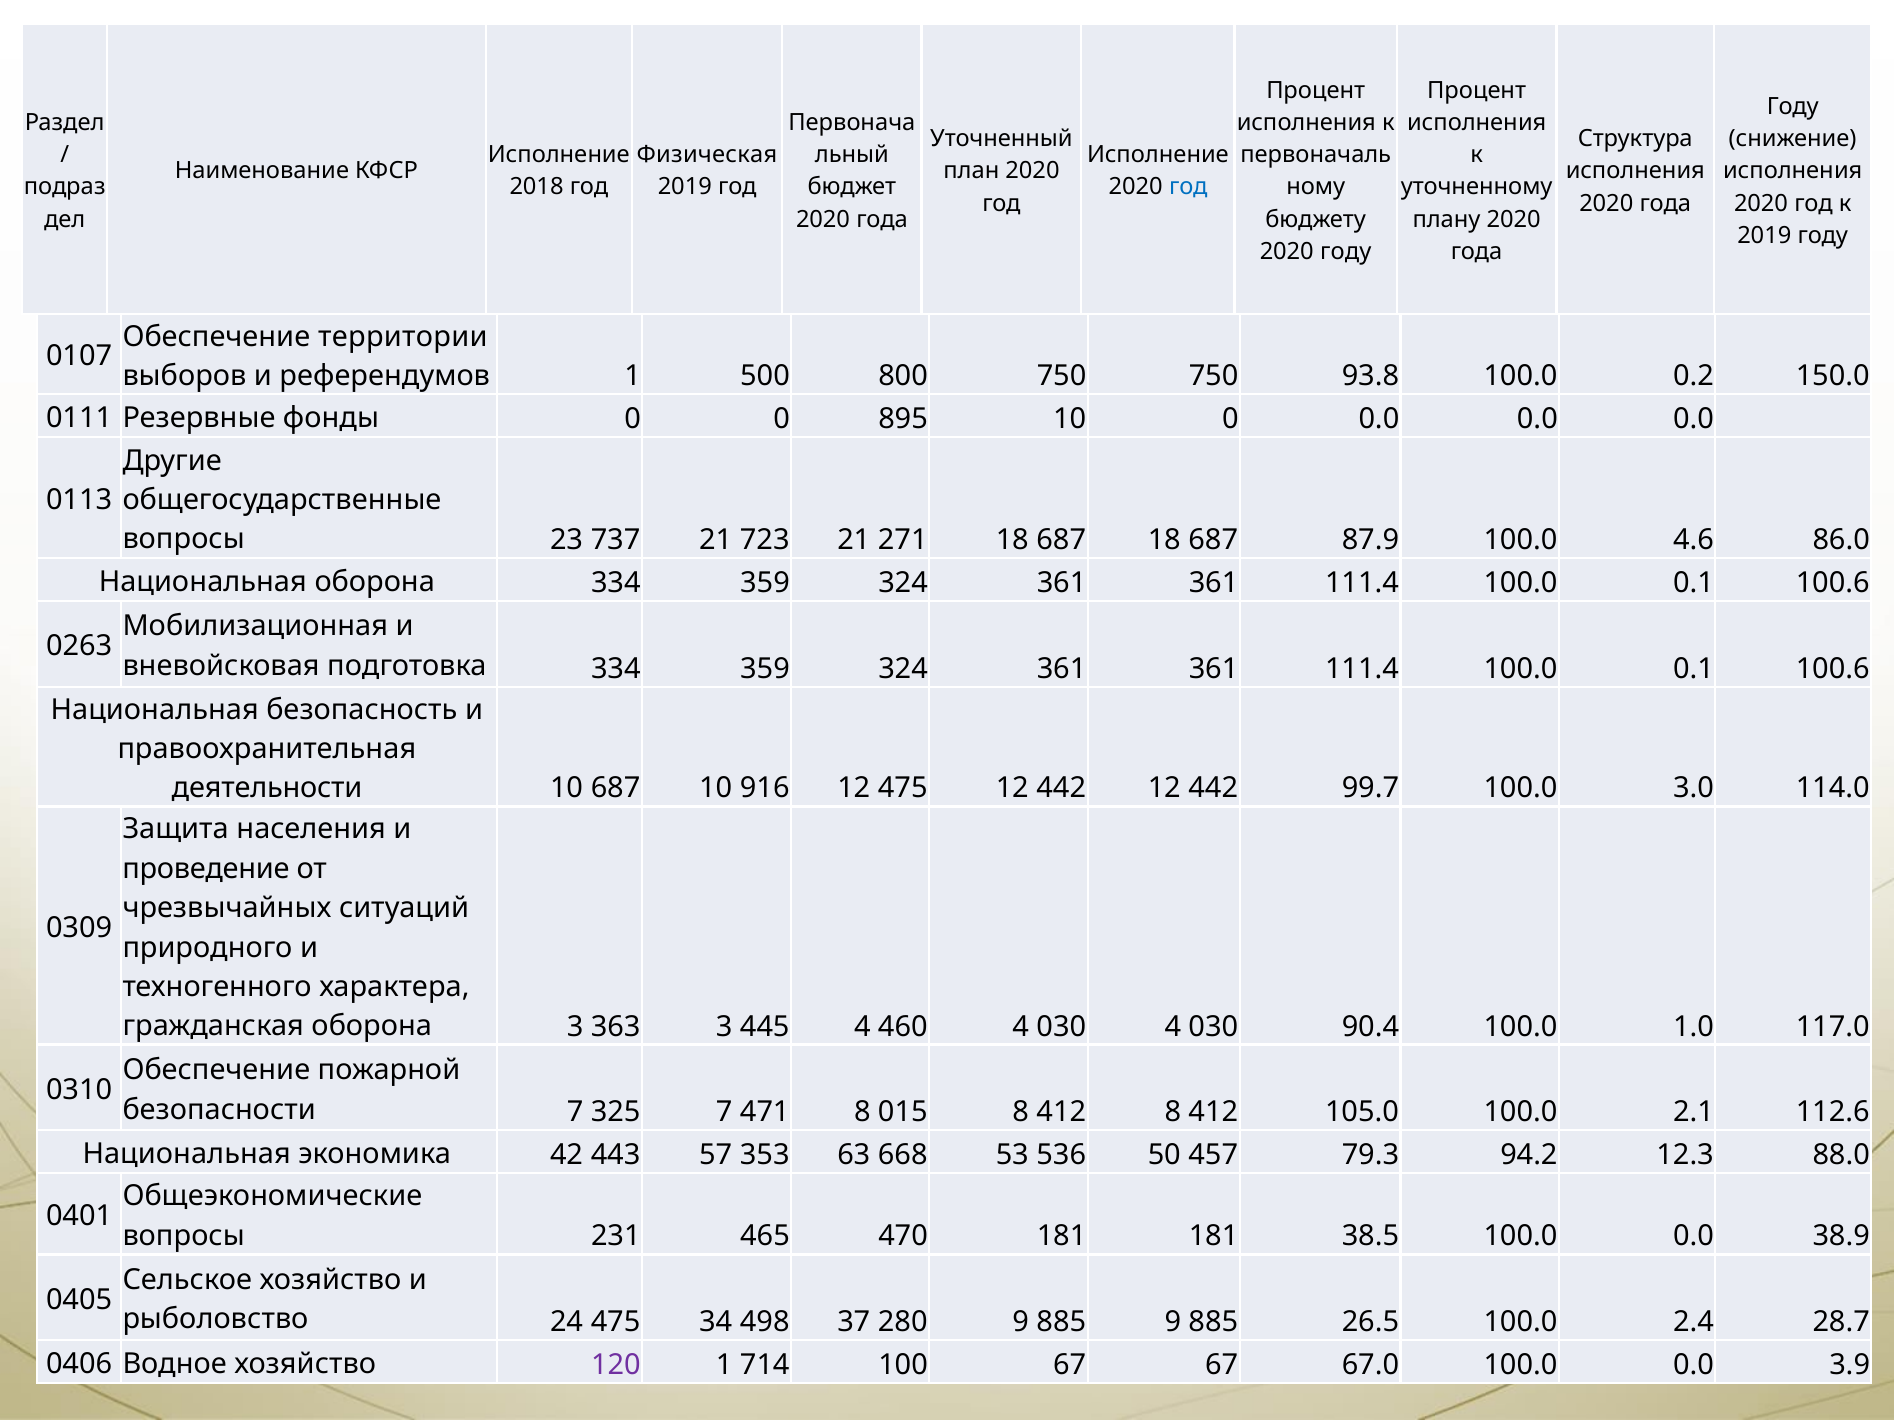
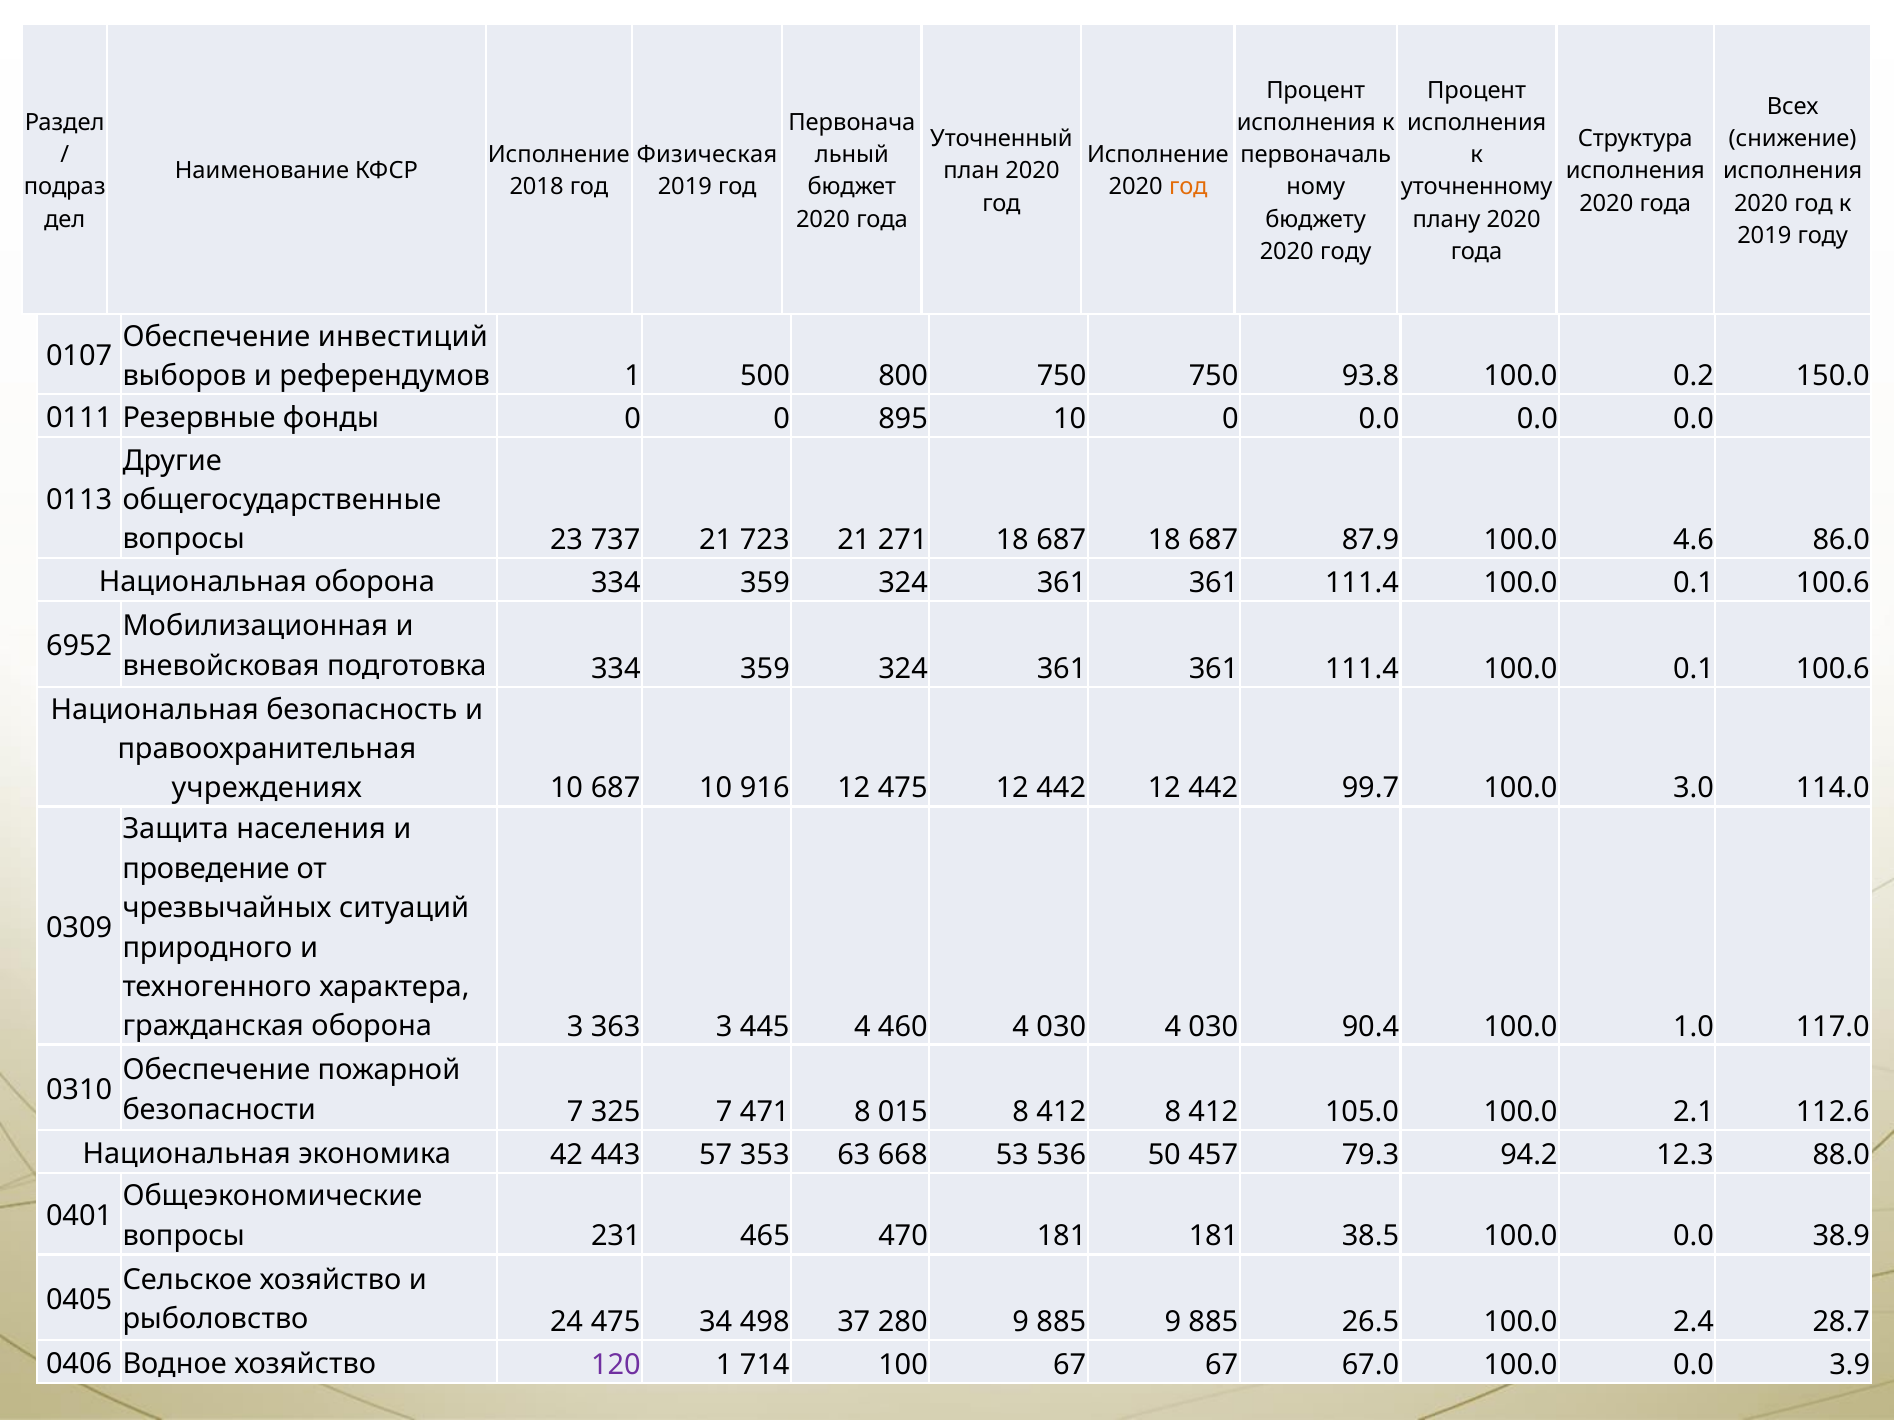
Году: Году -> Всех (1793, 107)
год colour: blue -> orange (1188, 187)
территории: территории -> инвестиций (403, 337)
0263: 0263 -> 6952 (79, 646)
деятельности: деятельности -> учреждениях (267, 789)
